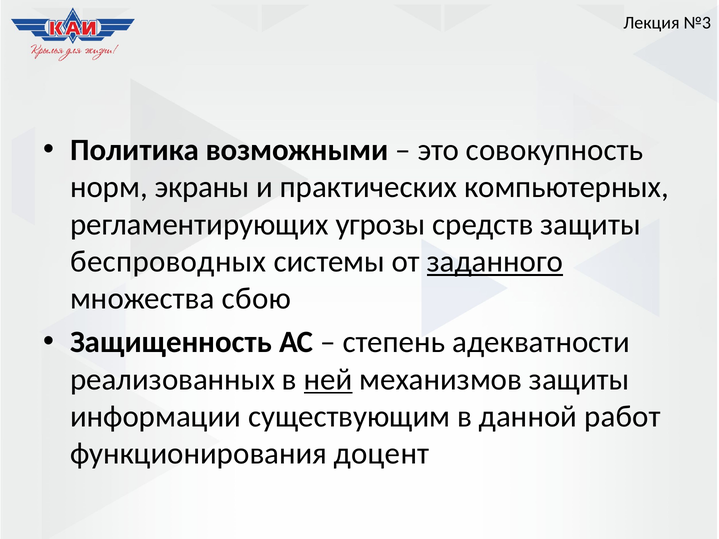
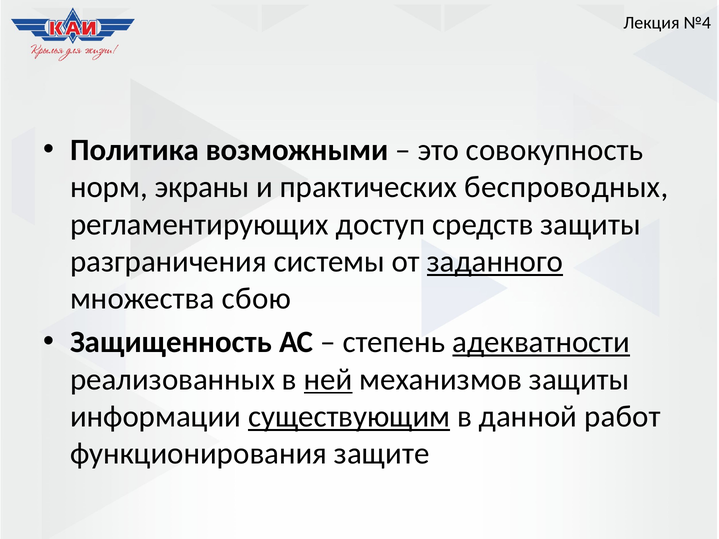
№3: №3 -> №4 (697, 23)
компьютерных: компьютерных -> беспроводных (566, 187)
угрозы: угрозы -> доступ (380, 225)
беспроводных: беспроводных -> разграничения (168, 262)
адекватности underline: none -> present (541, 342)
существующим underline: none -> present (349, 417)
доцент: доцент -> защите (382, 454)
